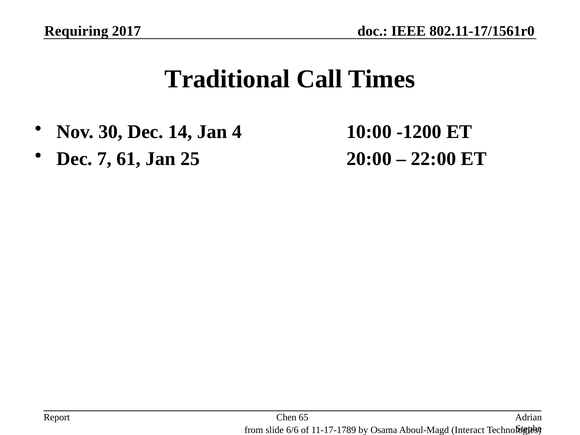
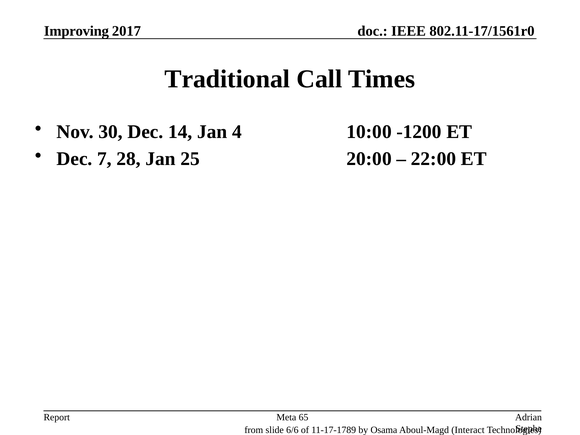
Requiring: Requiring -> Improving (76, 31)
61: 61 -> 28 (129, 159)
Chen: Chen -> Meta (286, 417)
